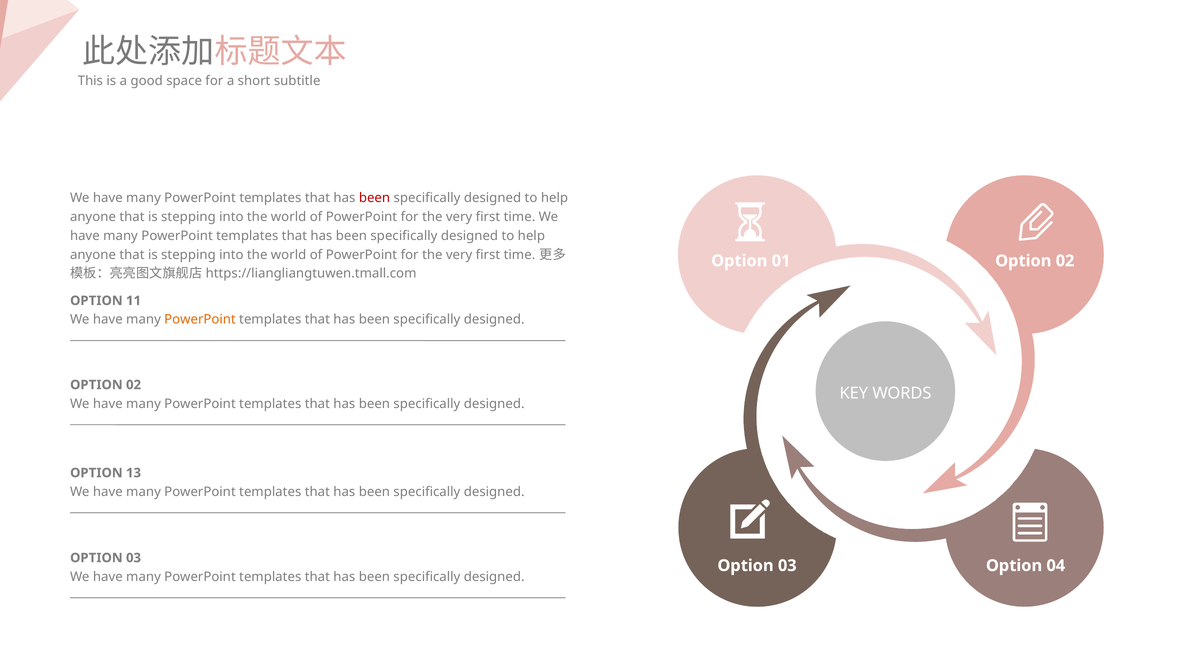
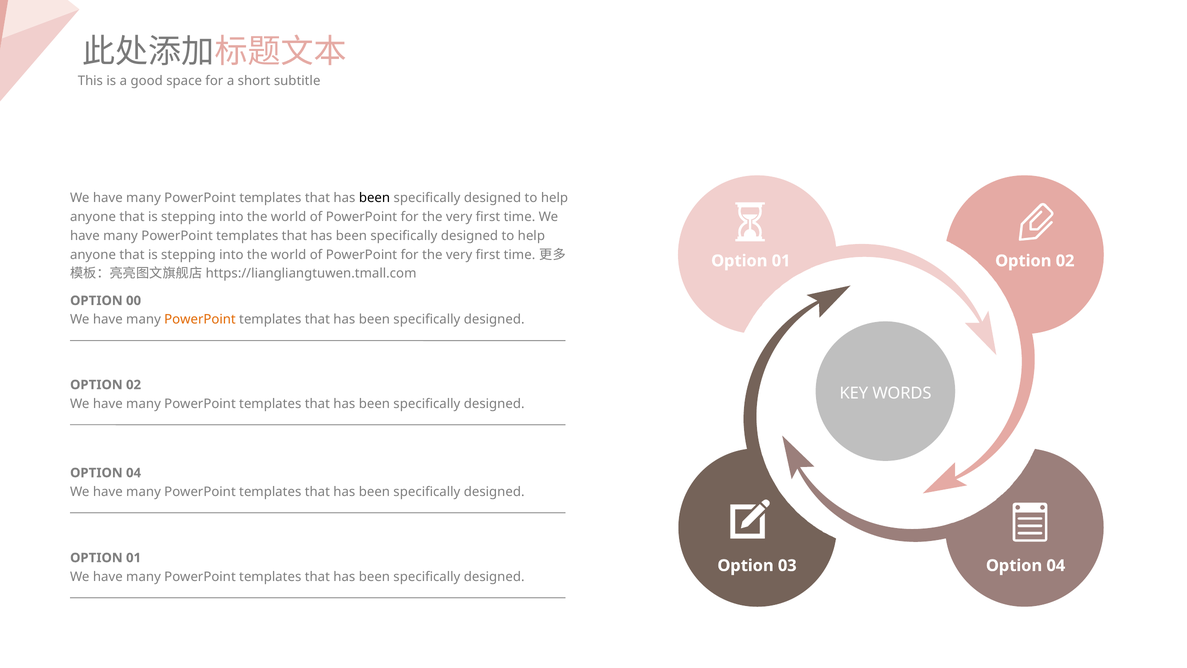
been colour: red -> black (374, 198)
11: 11 -> 00 (134, 301)
13: 13 -> 04 (134, 473)
03: 03 -> 01 (134, 558)
